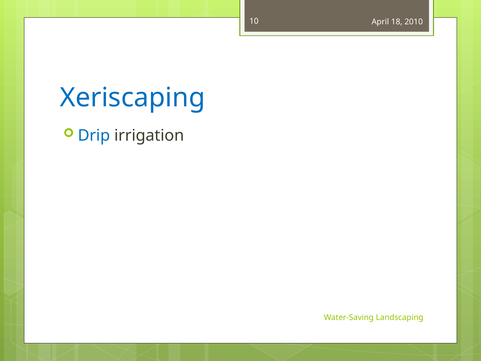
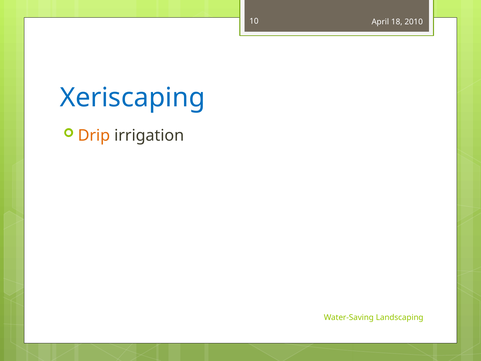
Drip colour: blue -> orange (94, 135)
